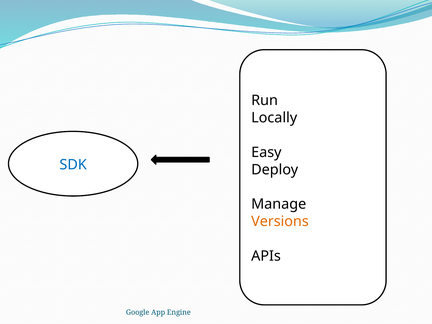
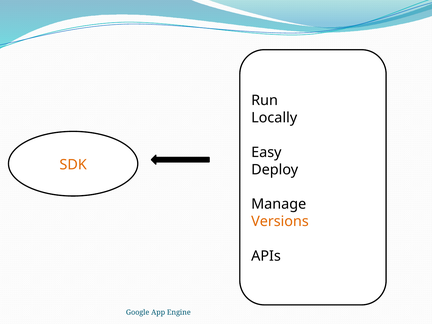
SDK colour: blue -> orange (73, 165)
